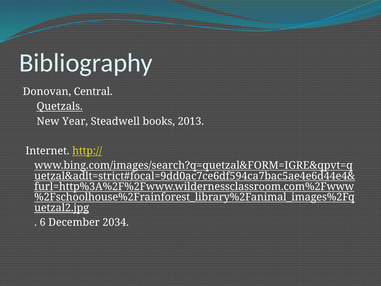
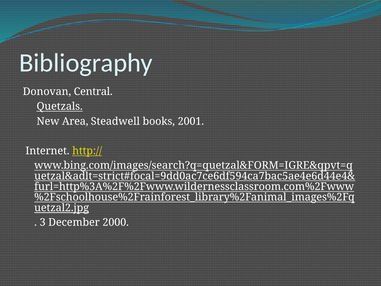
Year: Year -> Area (75, 121)
2013: 2013 -> 2001 (191, 121)
6: 6 -> 3 (43, 222)
2034: 2034 -> 2000 (116, 222)
